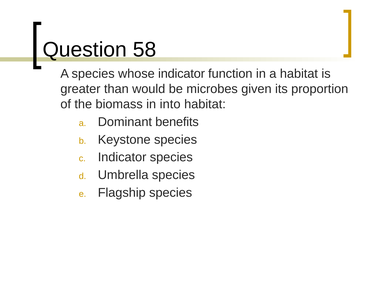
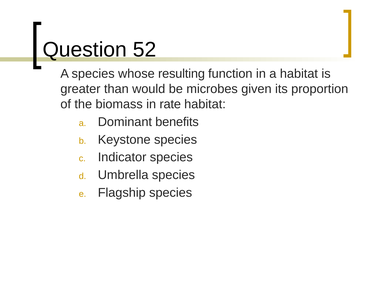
58: 58 -> 52 (145, 50)
whose indicator: indicator -> resulting (182, 74)
into: into -> rate (170, 104)
